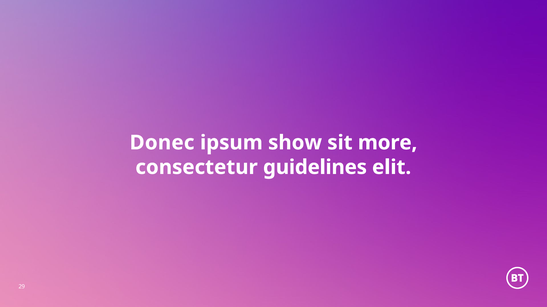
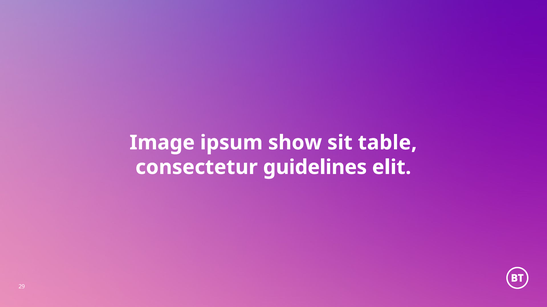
Donec: Donec -> Image (162, 143)
more: more -> table (387, 143)
